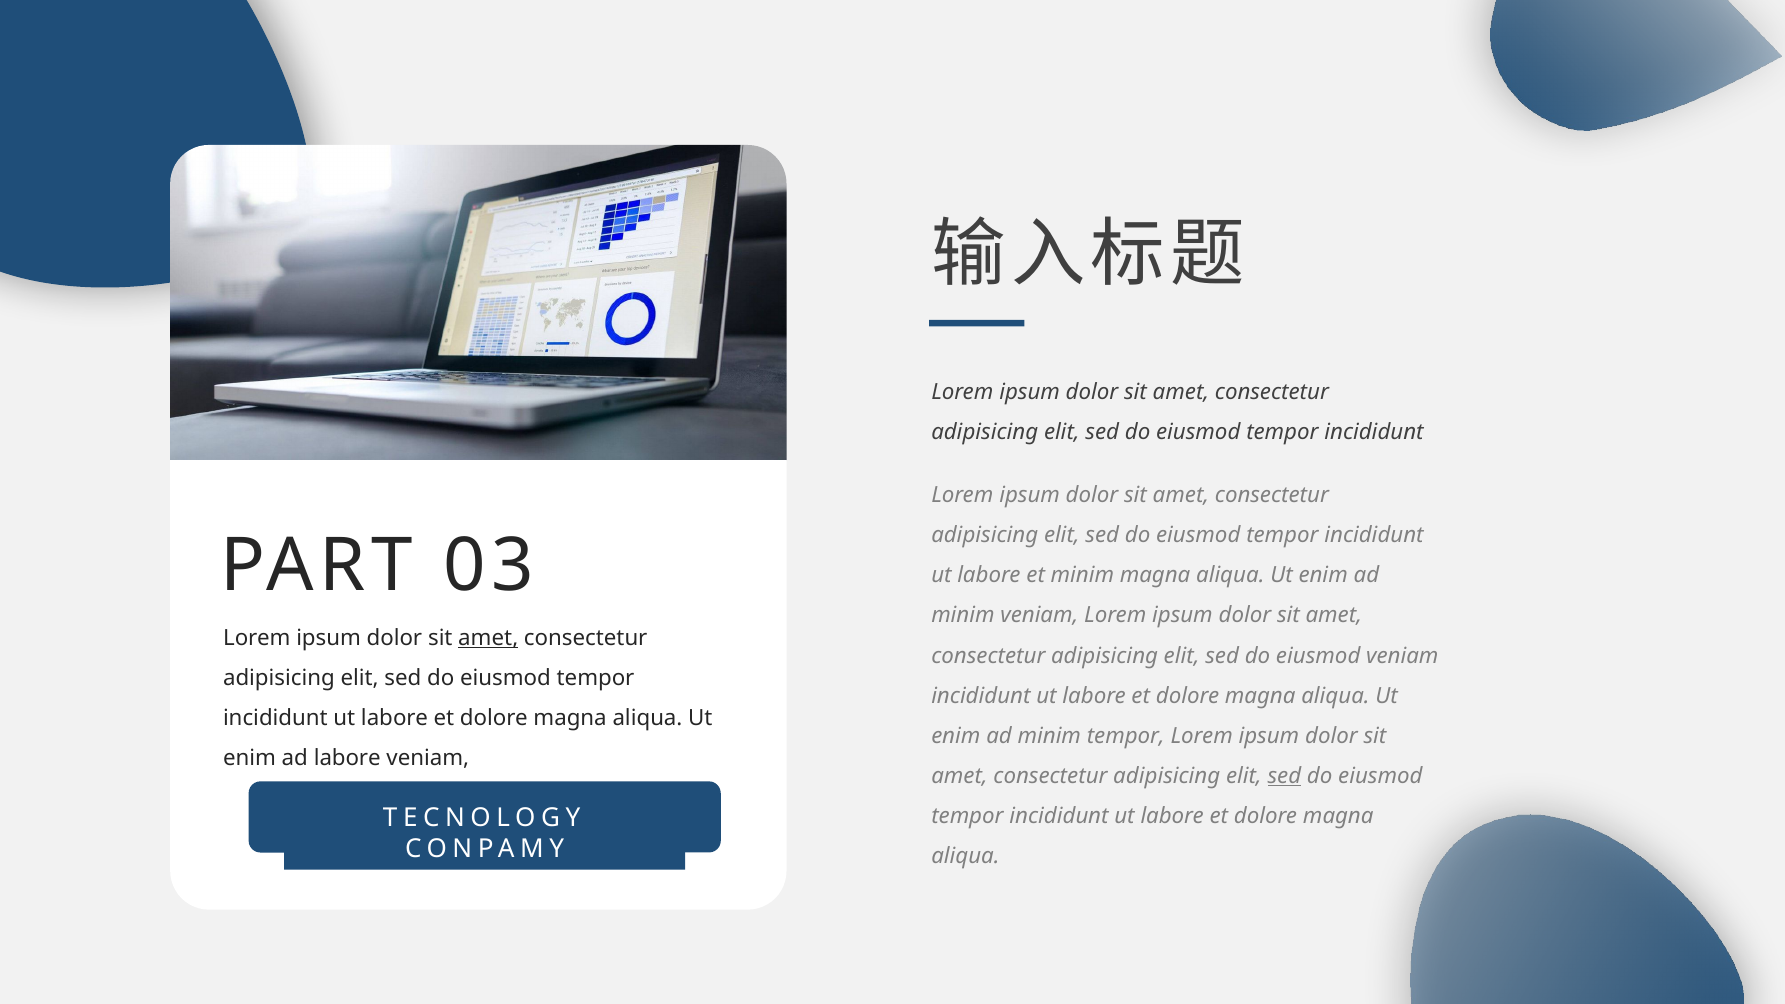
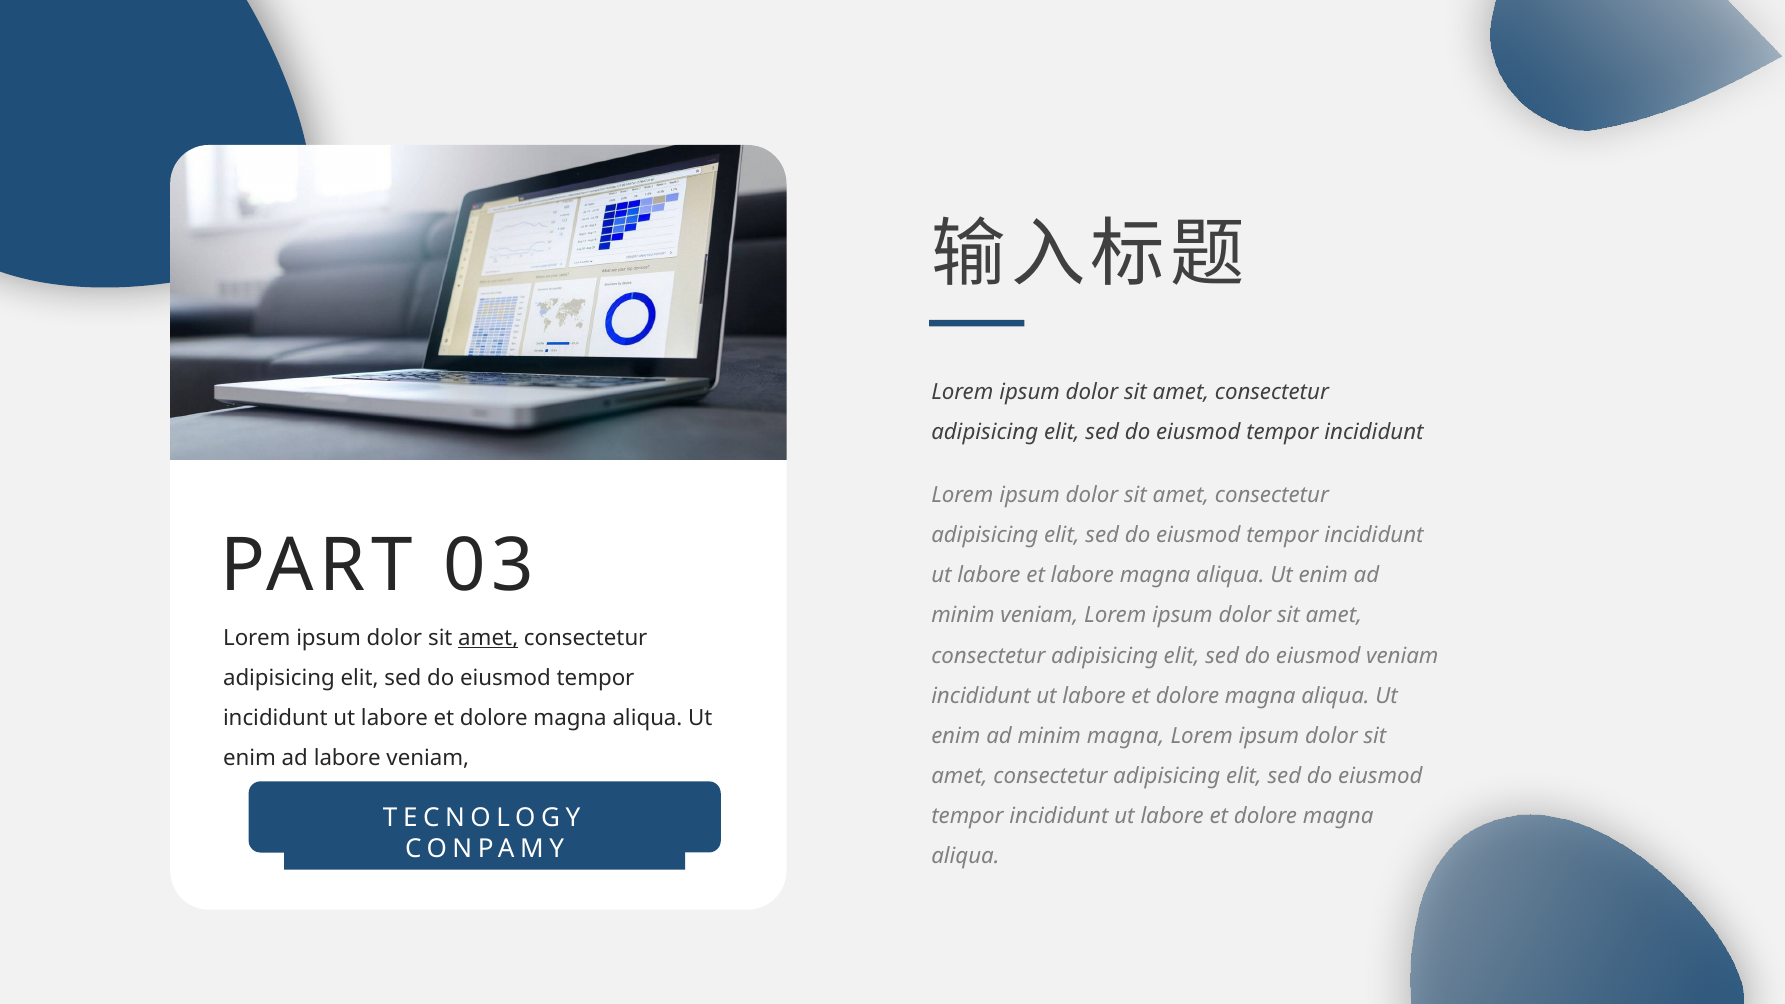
et minim: minim -> labore (1082, 575)
minim tempor: tempor -> magna (1126, 736)
sed underline: present -> none (1284, 776)
